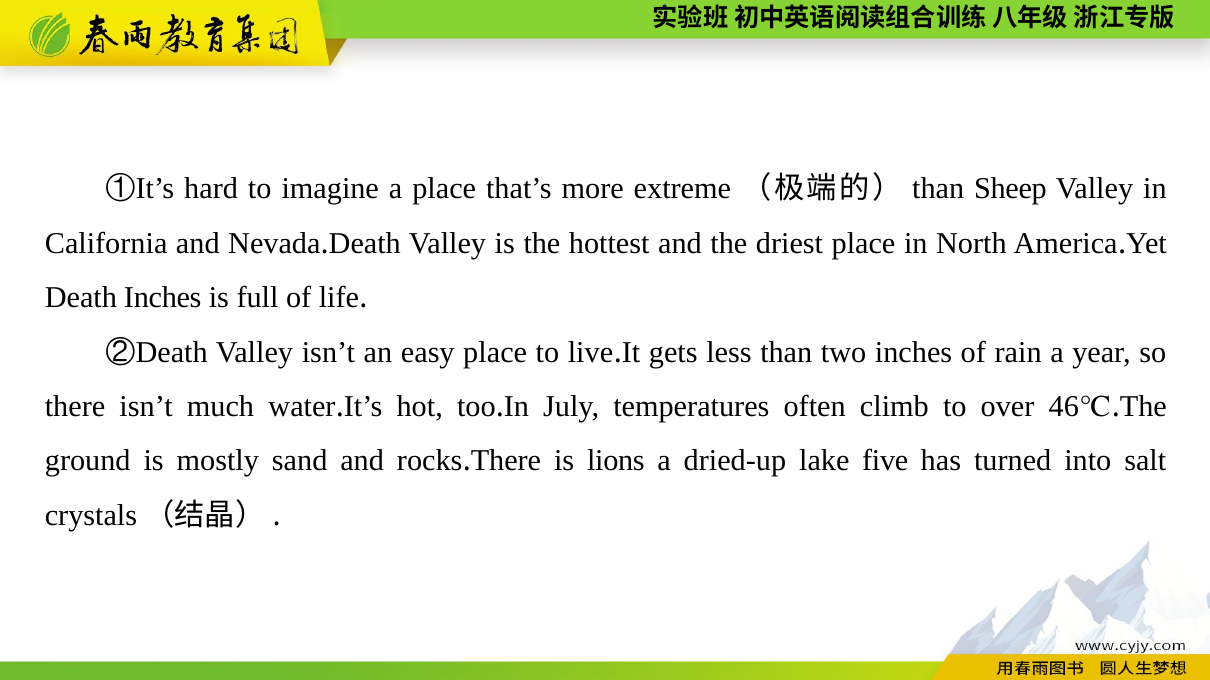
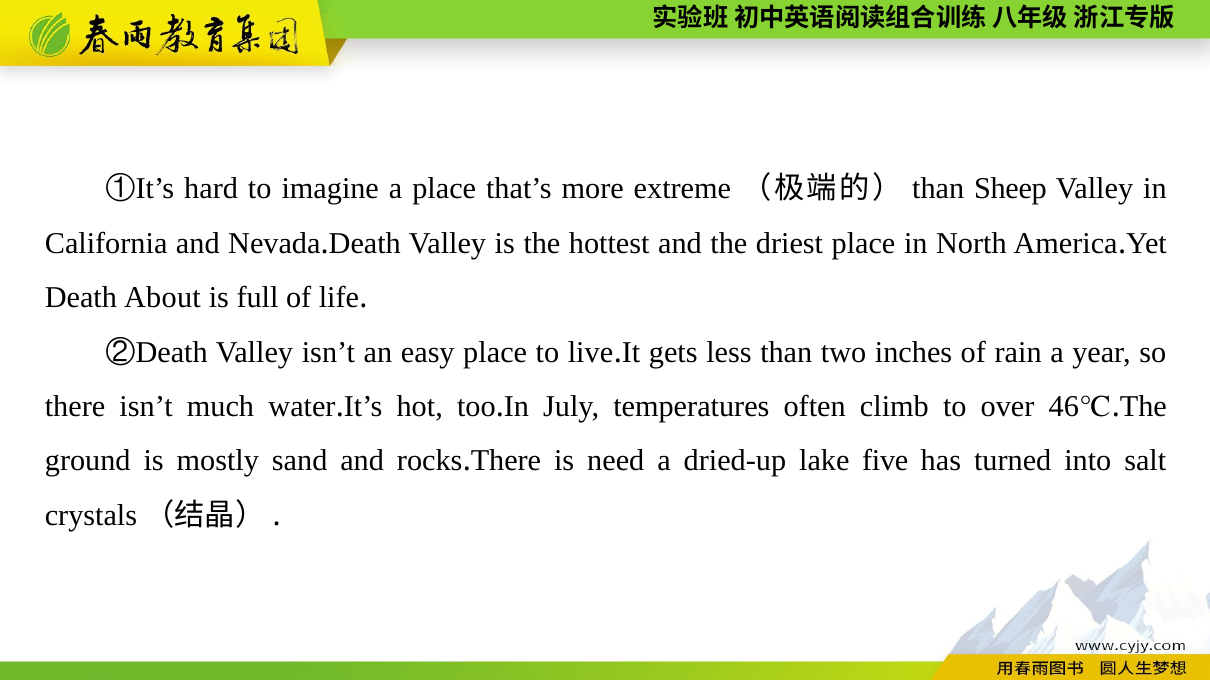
Death Inches: Inches -> About (162, 298)
lions: lions -> need (616, 461)
